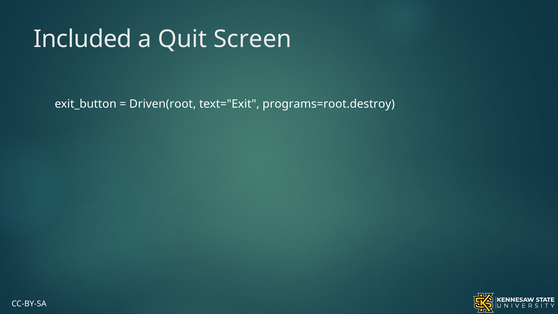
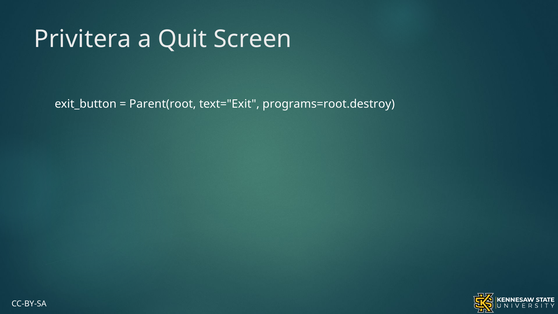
Included: Included -> Privitera (83, 39)
Driven(root: Driven(root -> Parent(root (163, 104)
